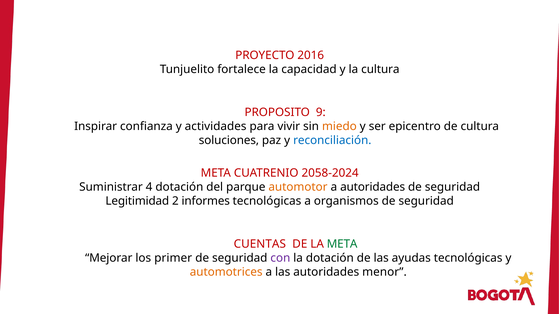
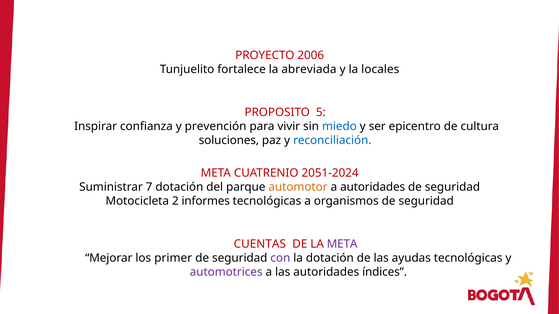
2016: 2016 -> 2006 (311, 55)
capacidad: capacidad -> abreviada (309, 69)
la cultura: cultura -> locales (380, 69)
9: 9 -> 5 (321, 112)
actividades: actividades -> prevención (216, 126)
miedo colour: orange -> blue (339, 126)
2058-2024: 2058-2024 -> 2051-2024 (330, 173)
4: 4 -> 7 (149, 187)
Legitimidad: Legitimidad -> Motocicleta (137, 201)
META colour: green -> purple (342, 244)
automotrices colour: orange -> purple (226, 272)
menor: menor -> índices (385, 272)
